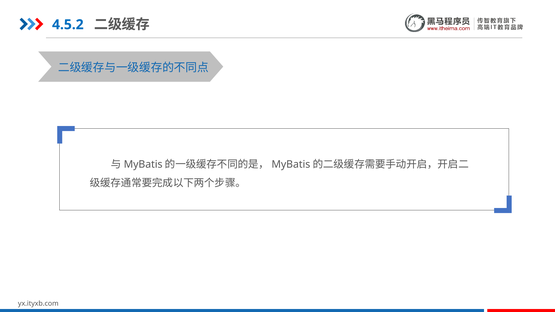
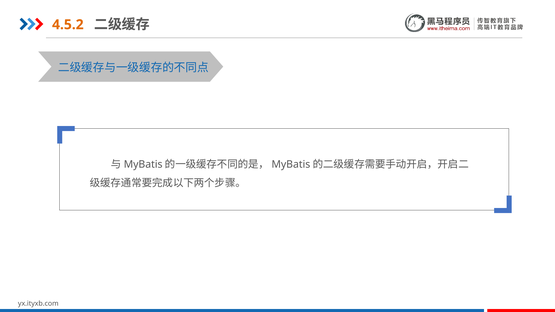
4.5.2 colour: blue -> orange (68, 25)
